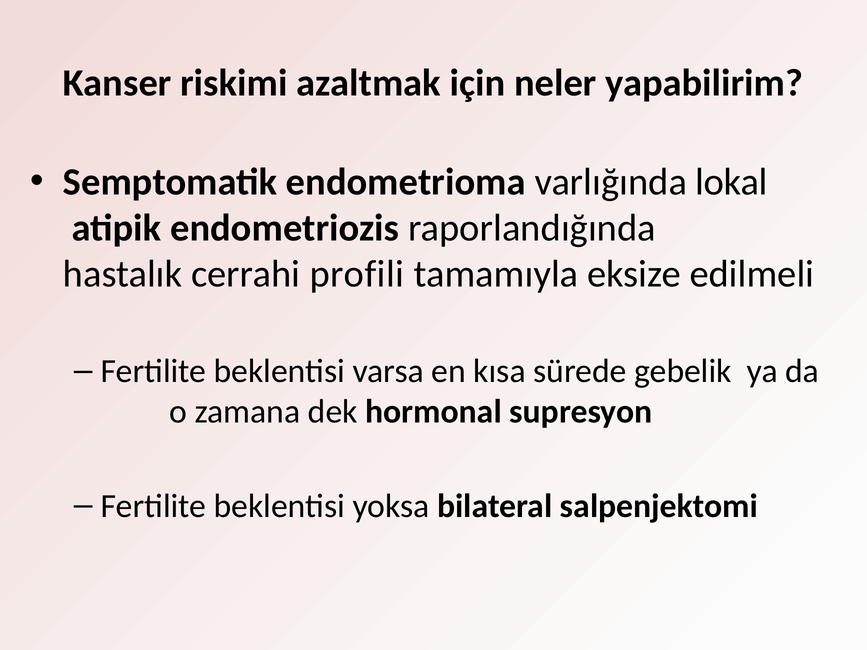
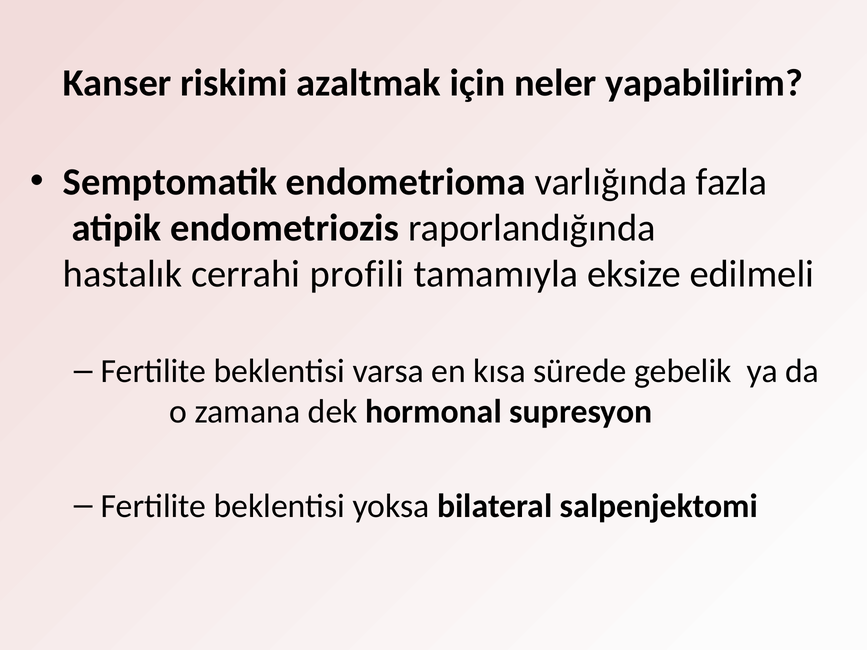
lokal: lokal -> fazla (731, 182)
